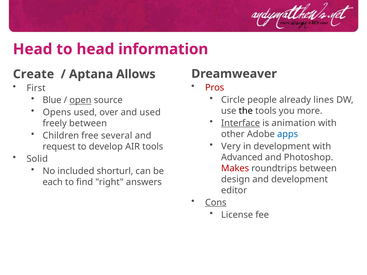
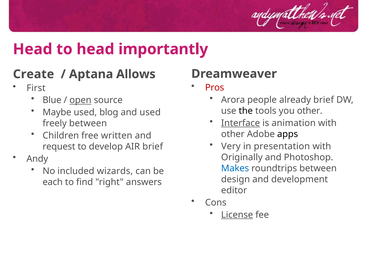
information: information -> importantly (163, 49)
Circle: Circle -> Arora (233, 100)
already lines: lines -> brief (324, 100)
Opens: Opens -> Maybe (57, 113)
over: over -> blog (109, 113)
you more: more -> other (310, 111)
several: several -> written (117, 136)
apps colour: blue -> black (288, 134)
in development: development -> presentation (282, 146)
AIR tools: tools -> brief (153, 147)
Solid: Solid -> Andy (37, 159)
Advanced: Advanced -> Originally (242, 157)
Makes colour: red -> blue (235, 168)
shorturl: shorturl -> wizards (115, 171)
Cons underline: present -> none (216, 203)
License underline: none -> present (237, 215)
